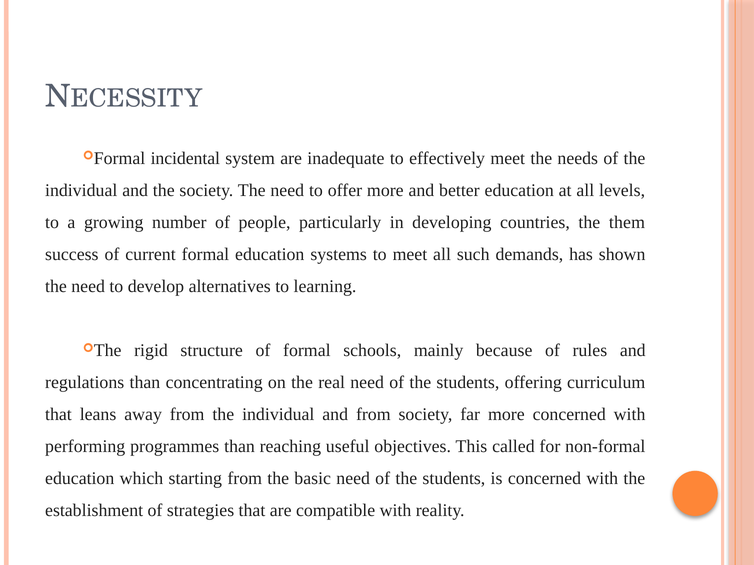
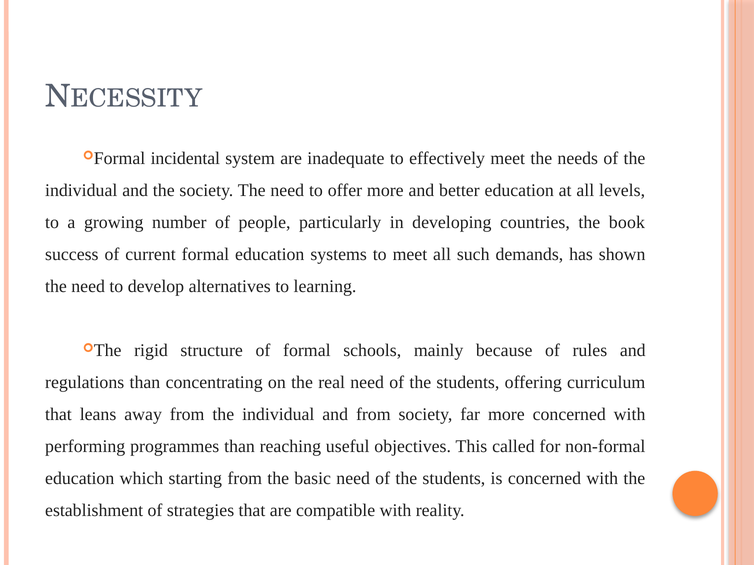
them: them -> book (627, 222)
